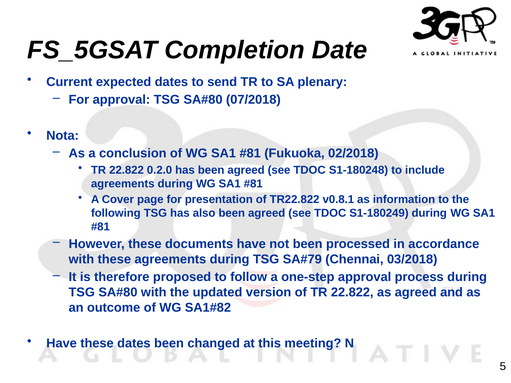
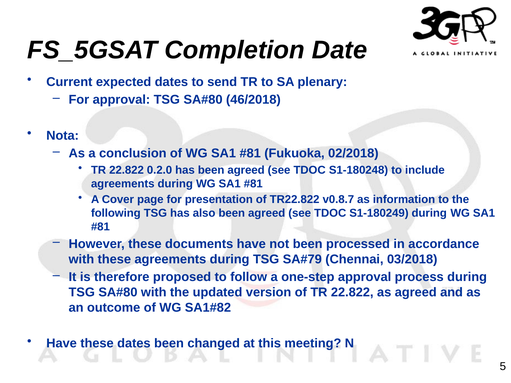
07/2018: 07/2018 -> 46/2018 (253, 100)
v0.8.1: v0.8.1 -> v0.8.7 (338, 200)
